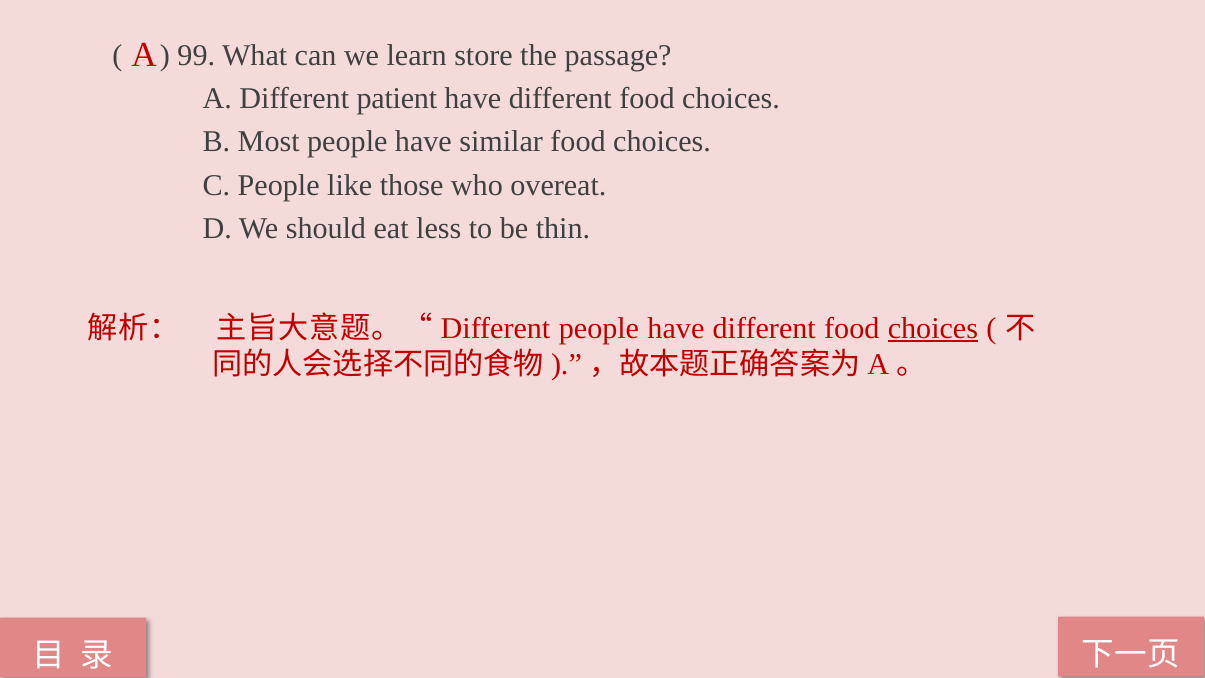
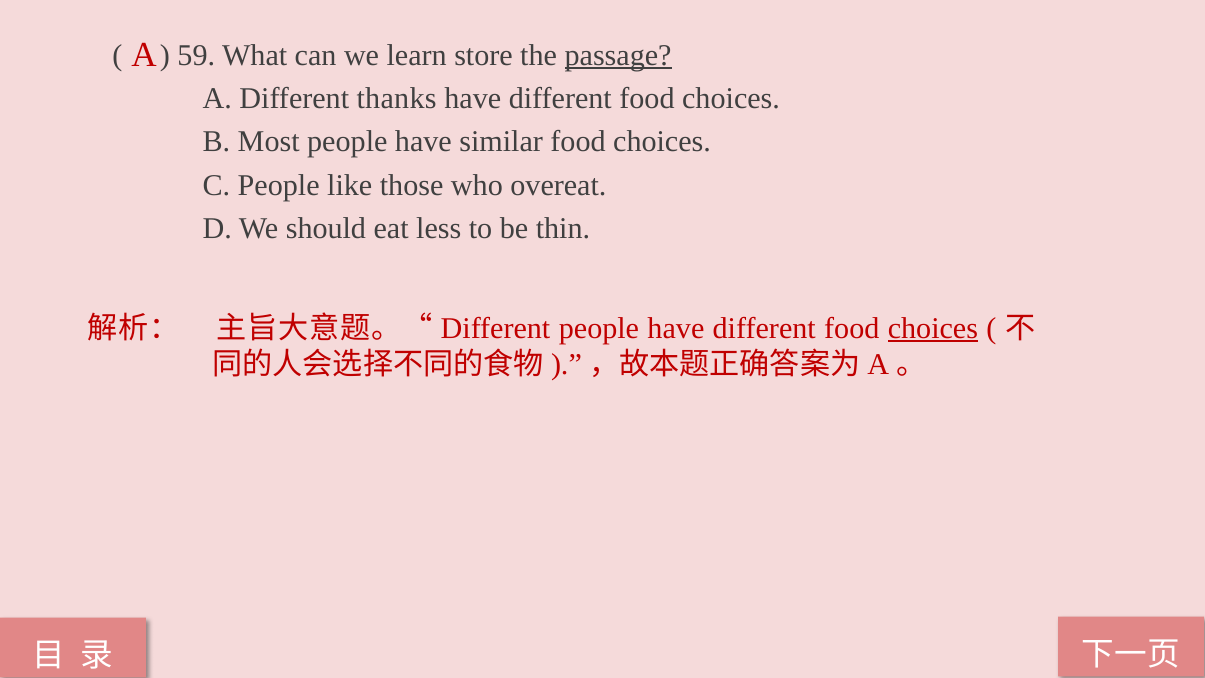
99: 99 -> 59 (196, 55)
passage underline: none -> present (618, 55)
patient: patient -> thanks (397, 99)
